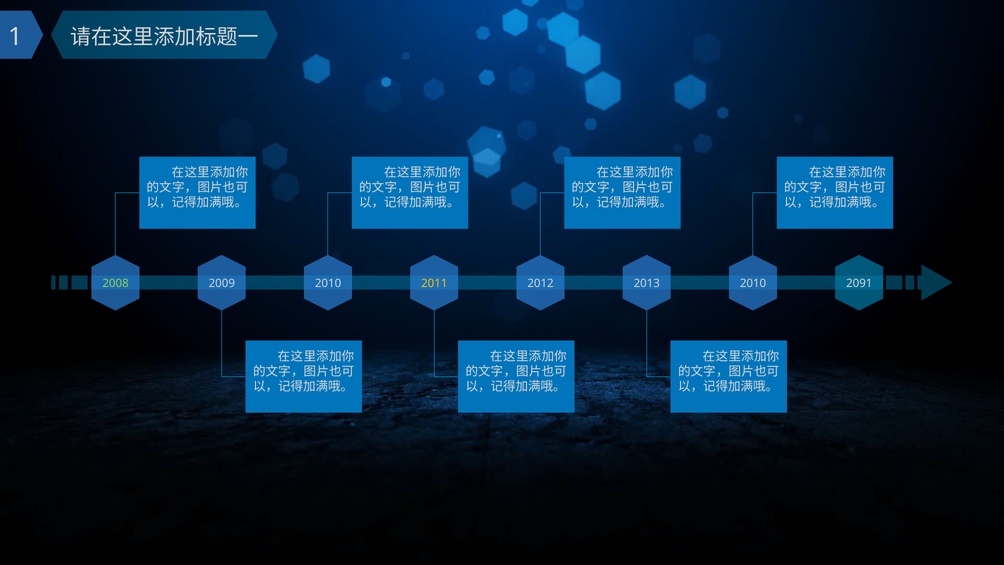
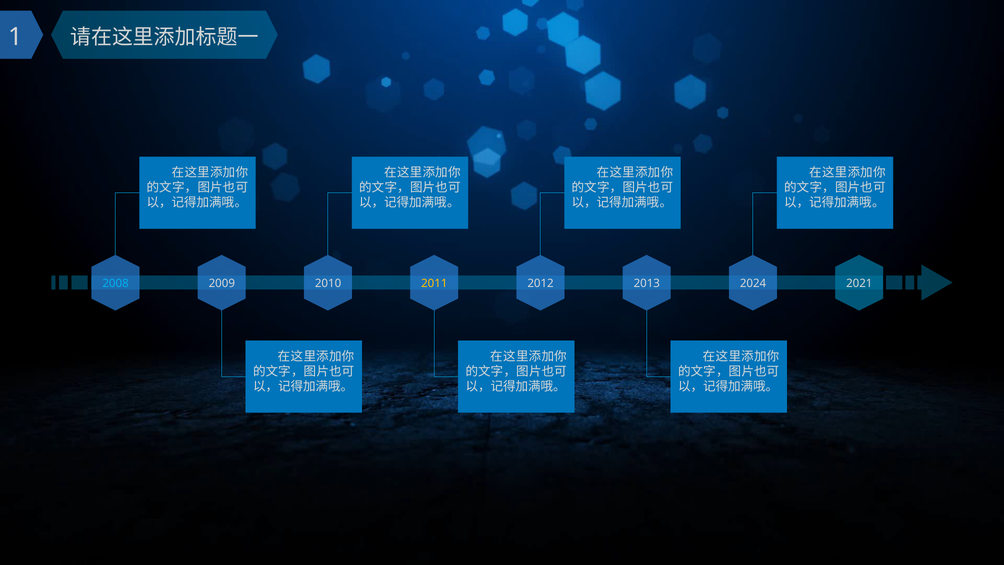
2008 colour: light green -> light blue (116, 283)
2010: 2010 -> 2024 (753, 283)
2091: 2091 -> 2021 (859, 283)
